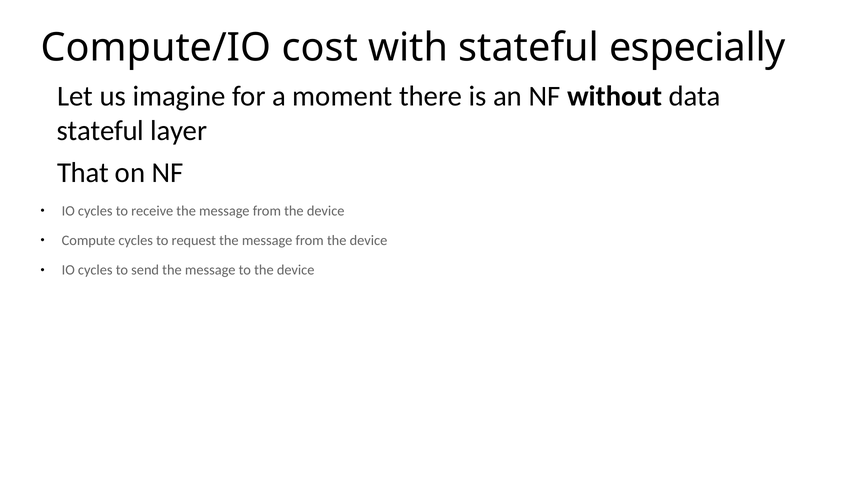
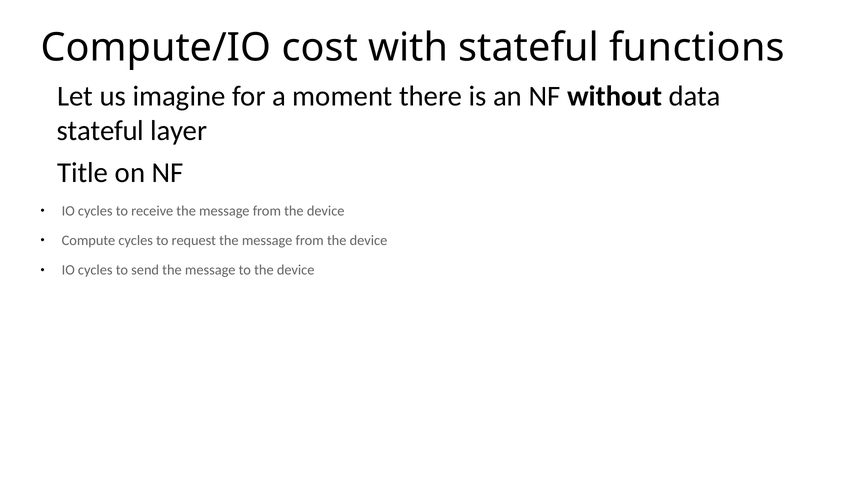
especially: especially -> functions (697, 48)
That: That -> Title (83, 173)
